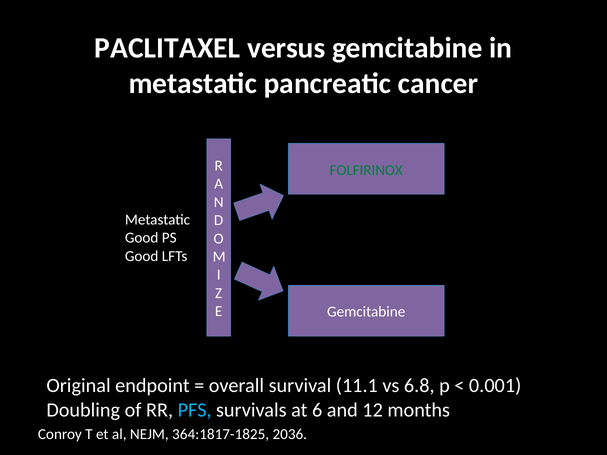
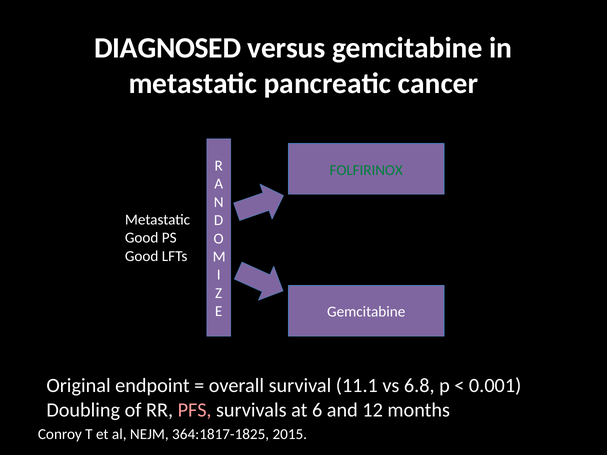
PACLITAXEL: PACLITAXEL -> DIAGNOSED (168, 48)
PFS colour: light blue -> pink (195, 410)
2036: 2036 -> 2015 (290, 434)
